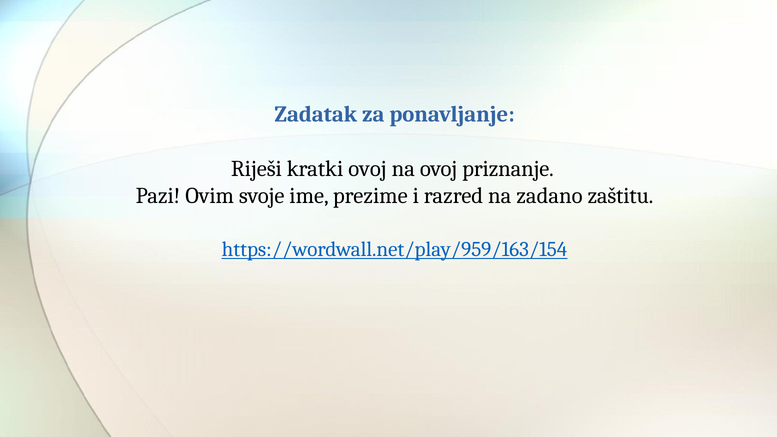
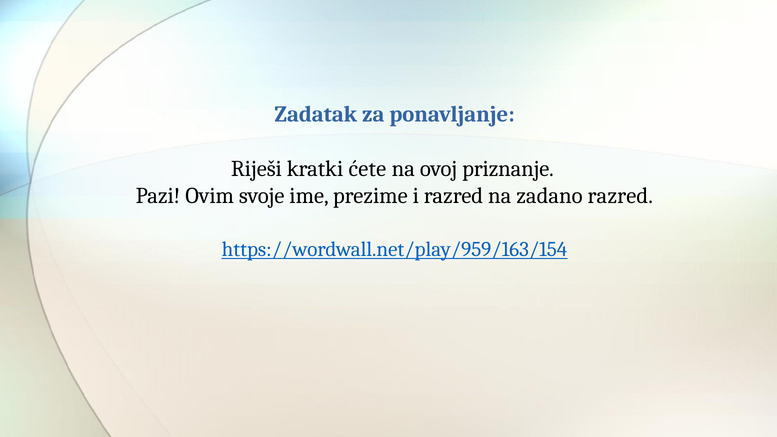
kratki ovoj: ovoj -> ćete (367, 169)
zadano zaštitu: zaštitu -> razred (620, 196)
